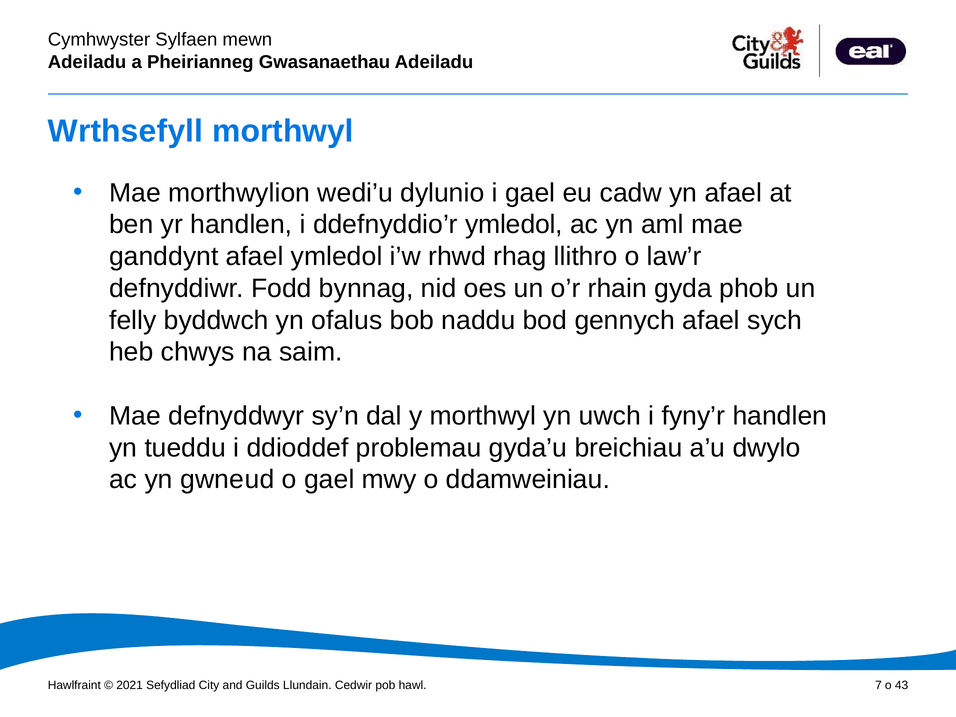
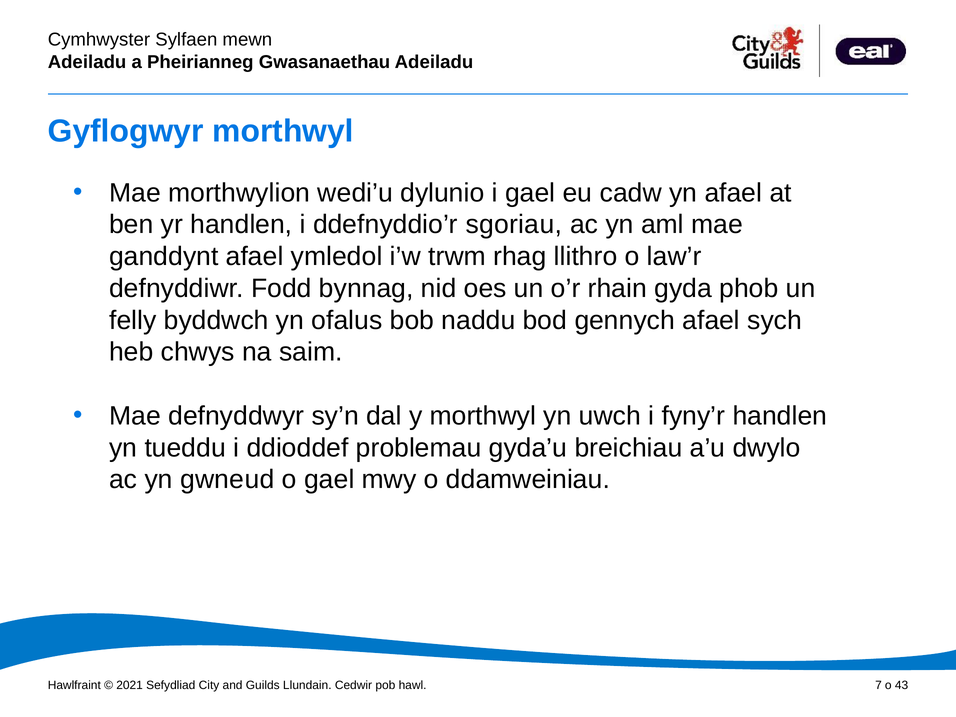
Wrthsefyll: Wrthsefyll -> Gyflogwyr (126, 131)
ddefnyddio’r ymledol: ymledol -> sgoriau (514, 225)
rhwd: rhwd -> trwm (457, 257)
